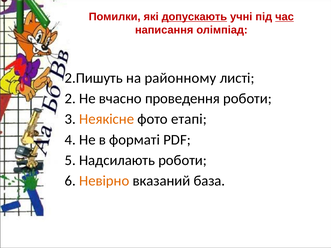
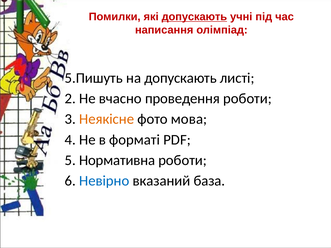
час underline: present -> none (285, 17)
2.Пишуть: 2.Пишуть -> 5.Пишуть (94, 78)
на районному: районному -> допускають (181, 78)
етапі: етапі -> мова (189, 119)
Надсилають: Надсилають -> Нормативна (117, 160)
Невірно colour: orange -> blue (104, 181)
